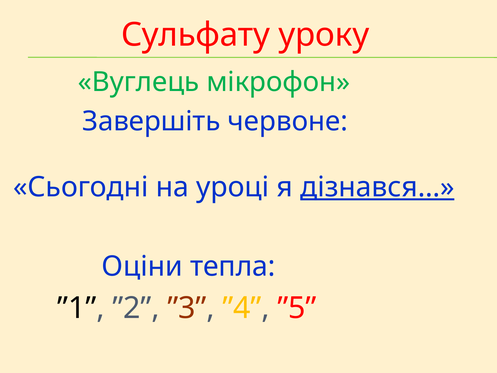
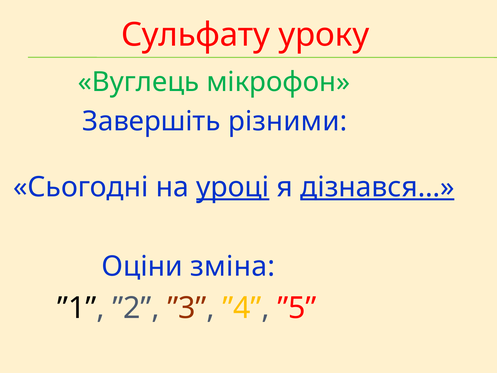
червоне: червоне -> різними (288, 121)
уроці underline: none -> present (233, 187)
тепла: тепла -> зміна (233, 266)
